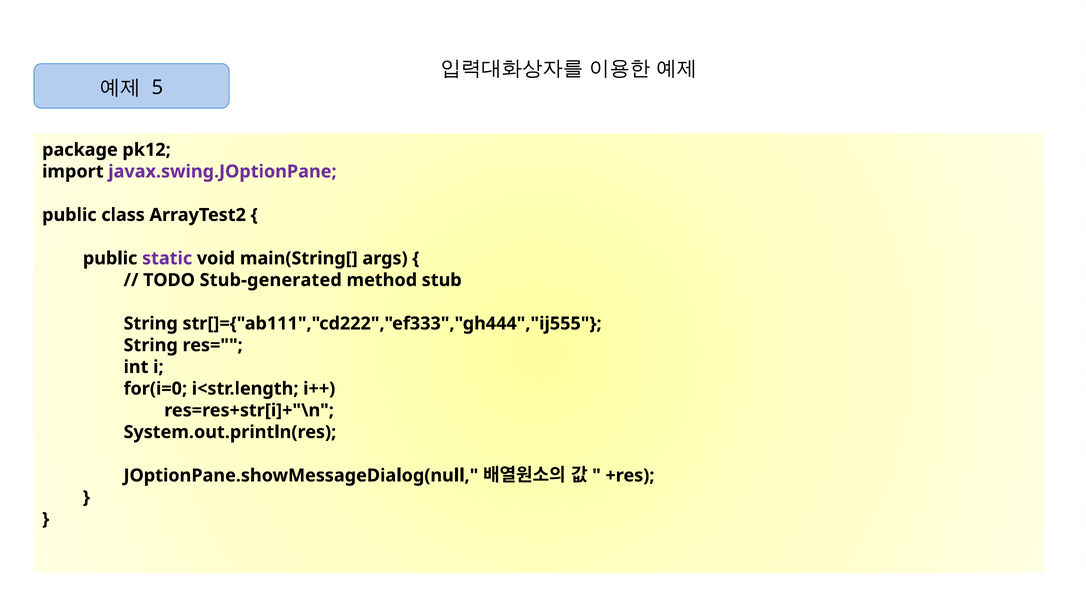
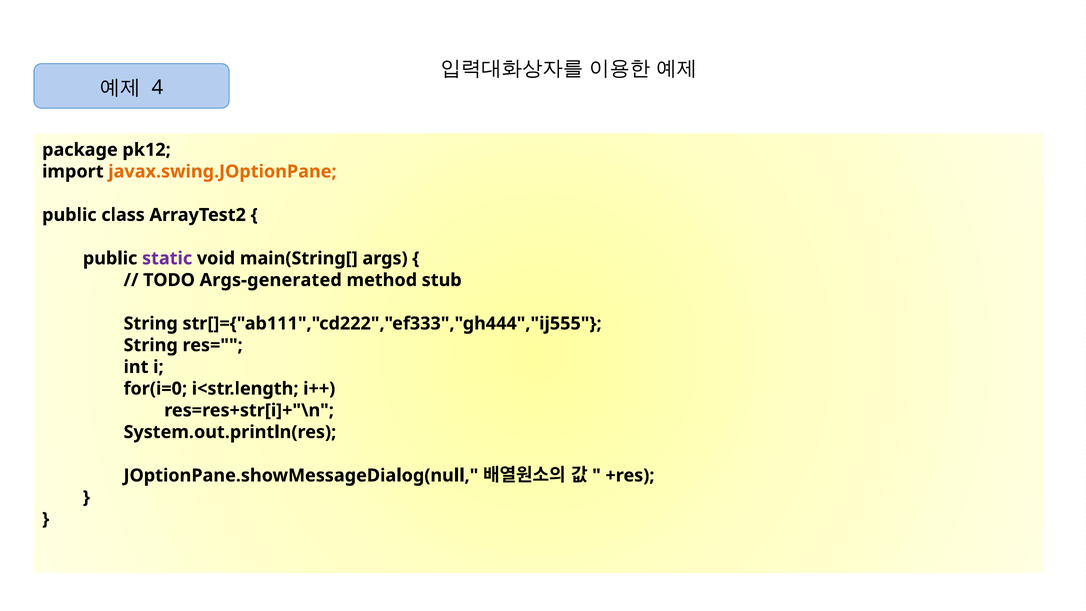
5: 5 -> 4 (157, 87)
javax.swing.JOptionPane colour: purple -> orange (222, 171)
Stub-generated: Stub-generated -> Args-generated (271, 280)
